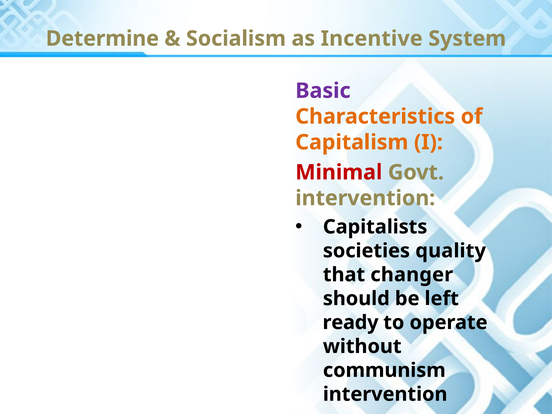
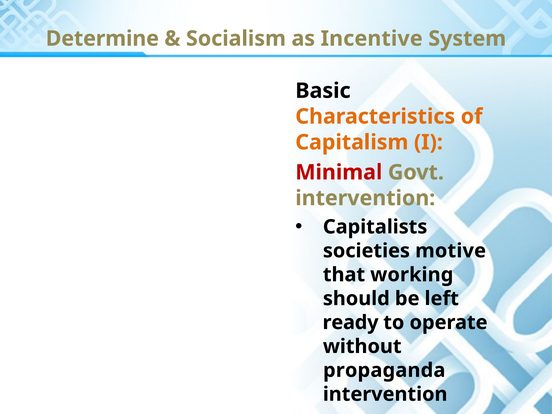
Basic colour: purple -> black (323, 91)
quality: quality -> motive (451, 251)
changer: changer -> working (412, 275)
communism: communism -> propaganda (384, 370)
